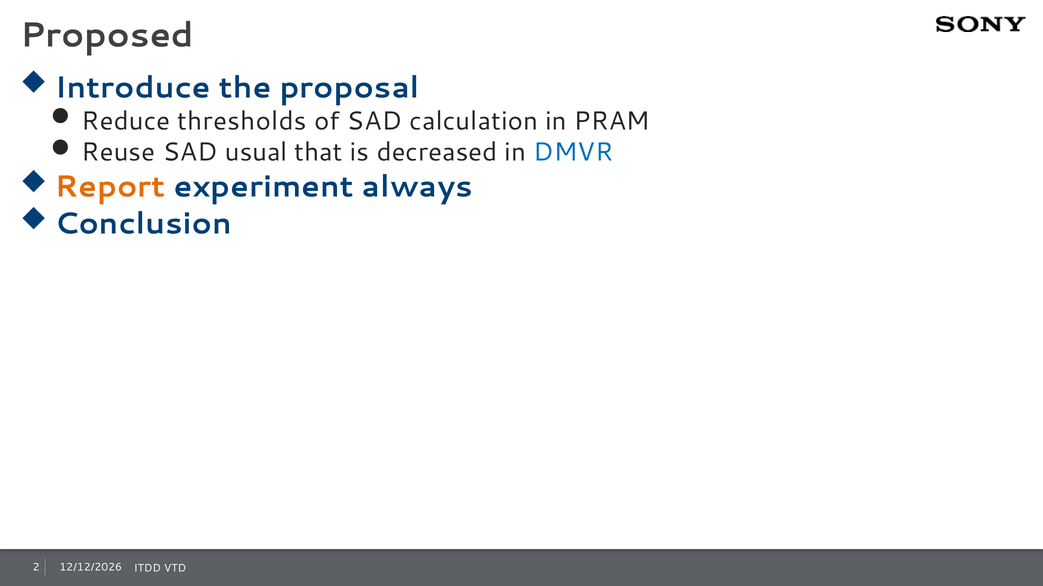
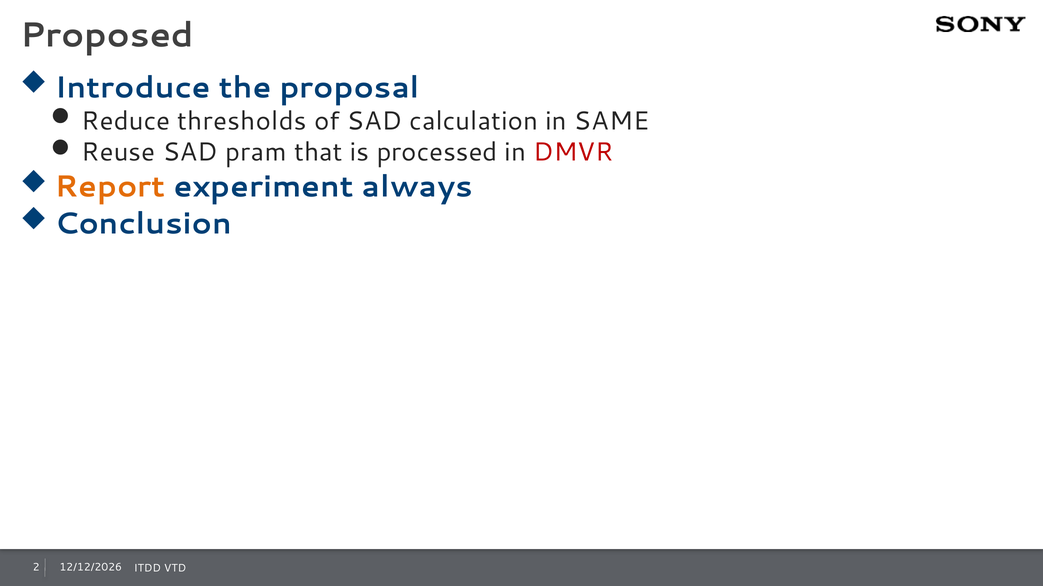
PRAM: PRAM -> SAME (612, 121)
usual: usual -> pram (256, 152)
decreased: decreased -> processed (437, 152)
DMVR colour: blue -> red (573, 152)
